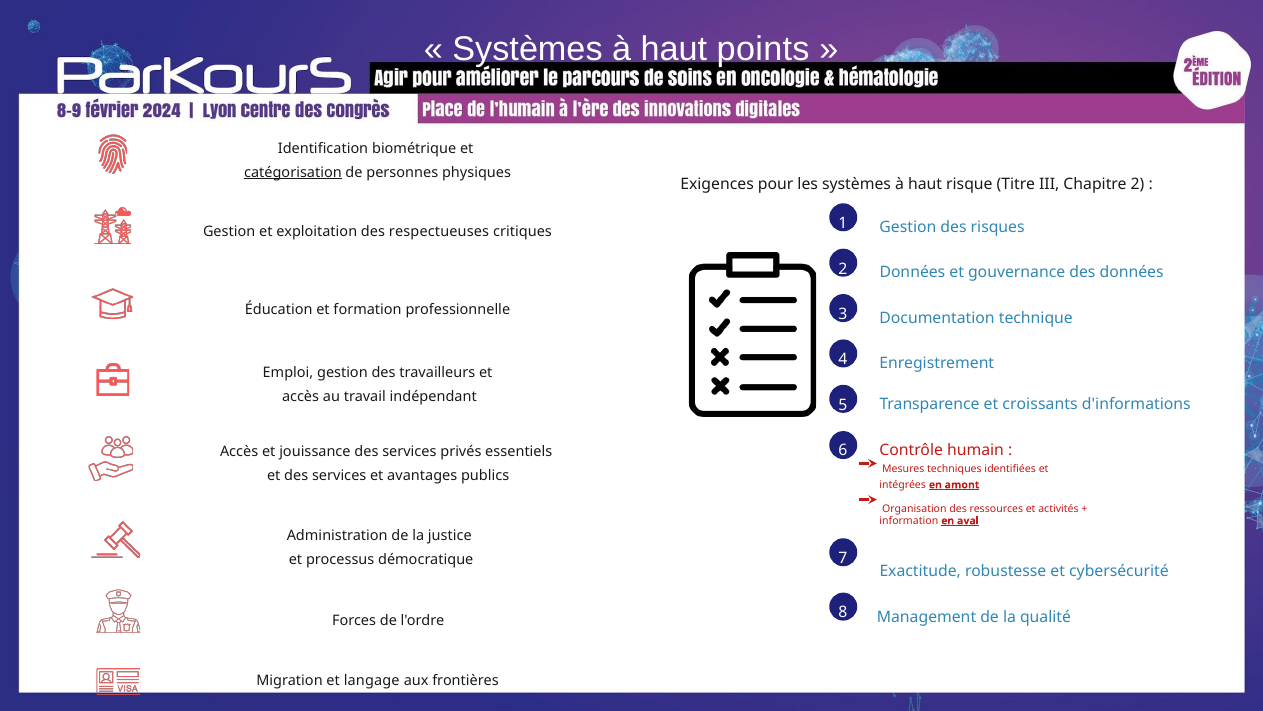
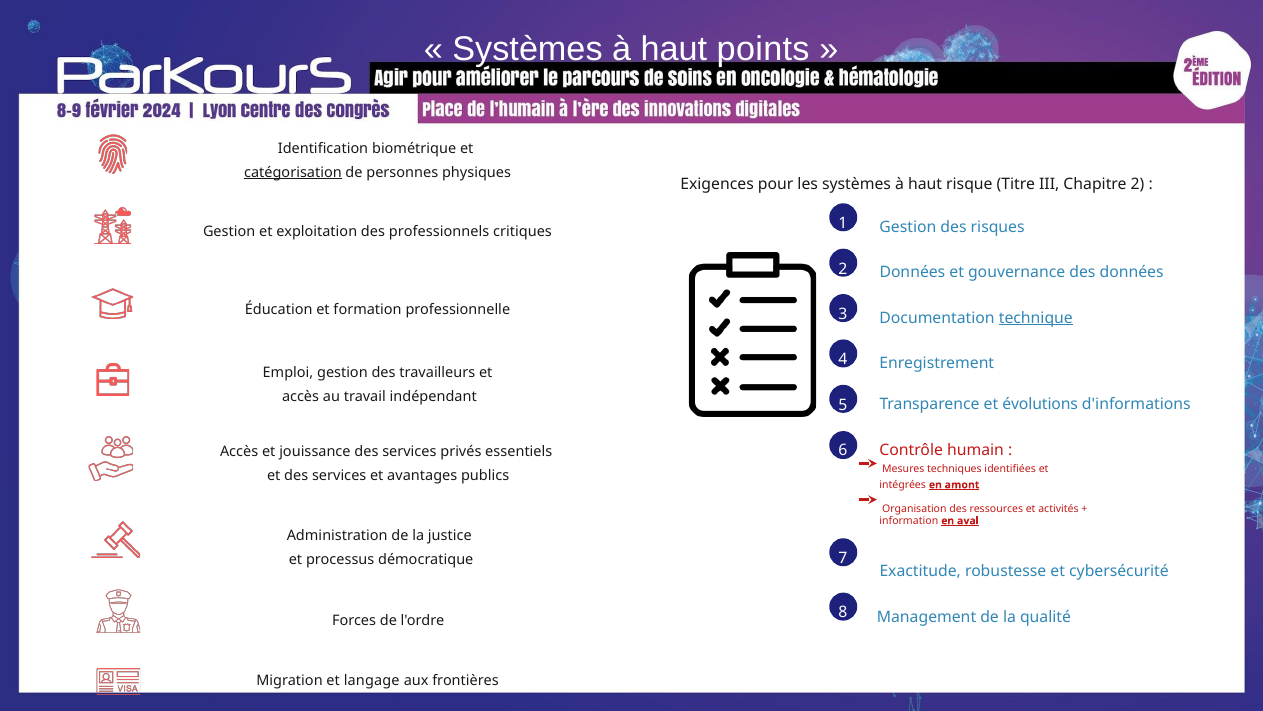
respectueuses: respectueuses -> professionnels (439, 232)
technique underline: none -> present (1036, 318)
croissants: croissants -> évolutions (1040, 404)
